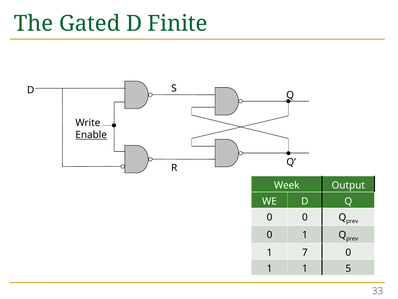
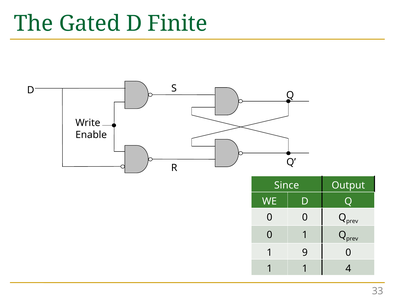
Enable underline: present -> none (91, 135)
Week: Week -> Since (287, 185)
7: 7 -> 9 (305, 252)
5: 5 -> 4 (348, 268)
